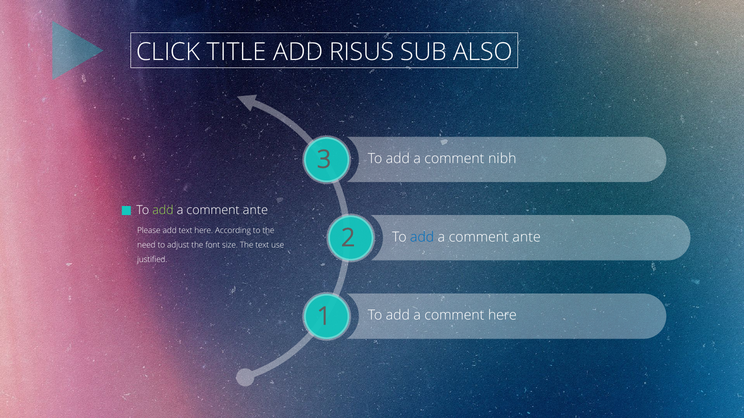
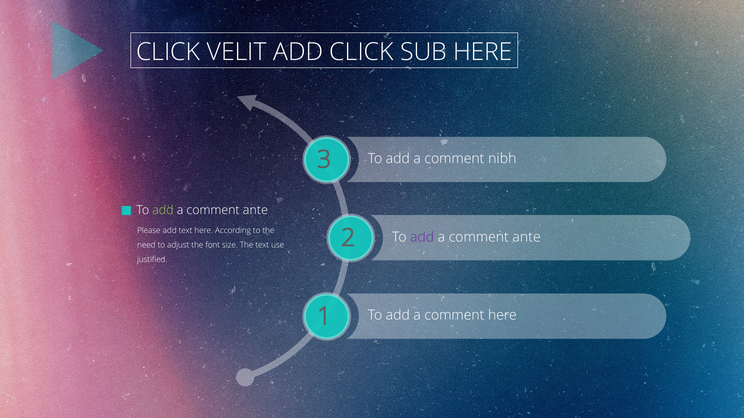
TITLE: TITLE -> VELIT (237, 52)
ADD RISUS: RISUS -> CLICK (362, 52)
SUB ALSO: ALSO -> HERE (483, 52)
add colour: blue -> purple (422, 237)
